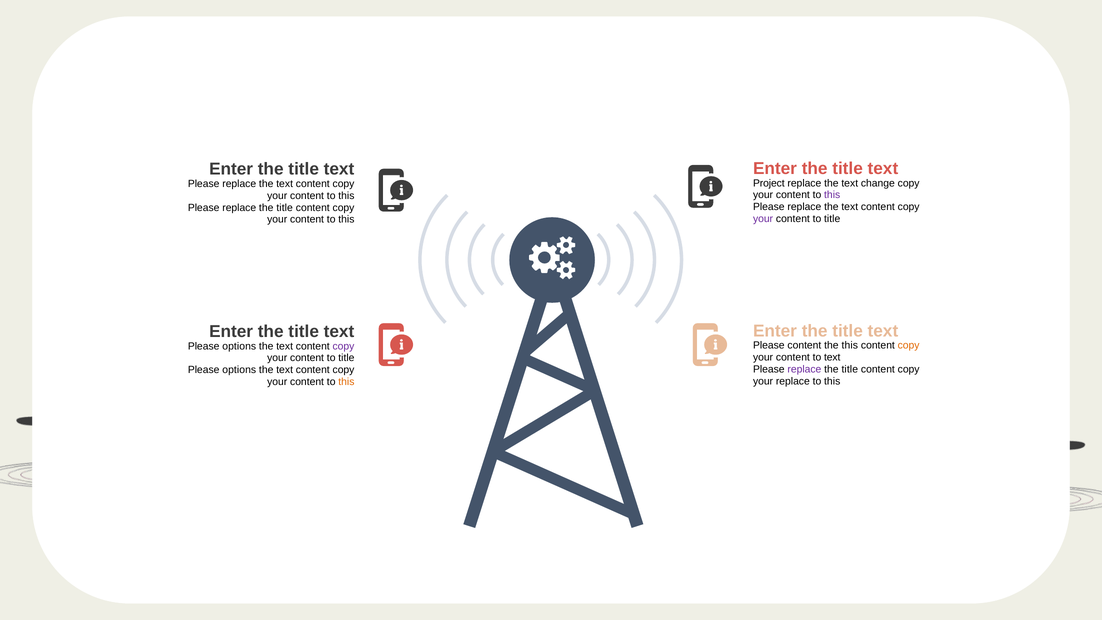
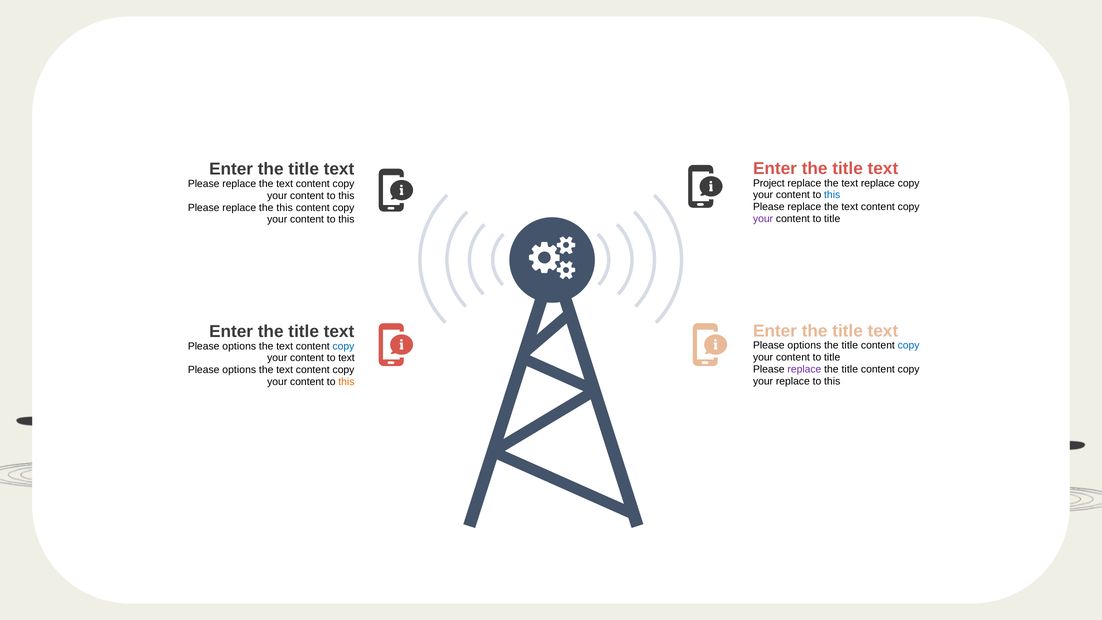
text change: change -> replace (878, 183)
this colour: purple -> blue (832, 195)
title: title -> this (285, 208)
content: content -> options (804, 345)
this: this -> title (850, 345)
copy colour: orange -> blue (909, 345)
copy colour: purple -> blue (343, 346)
text: text -> title (832, 357)
title: title -> text (346, 358)
